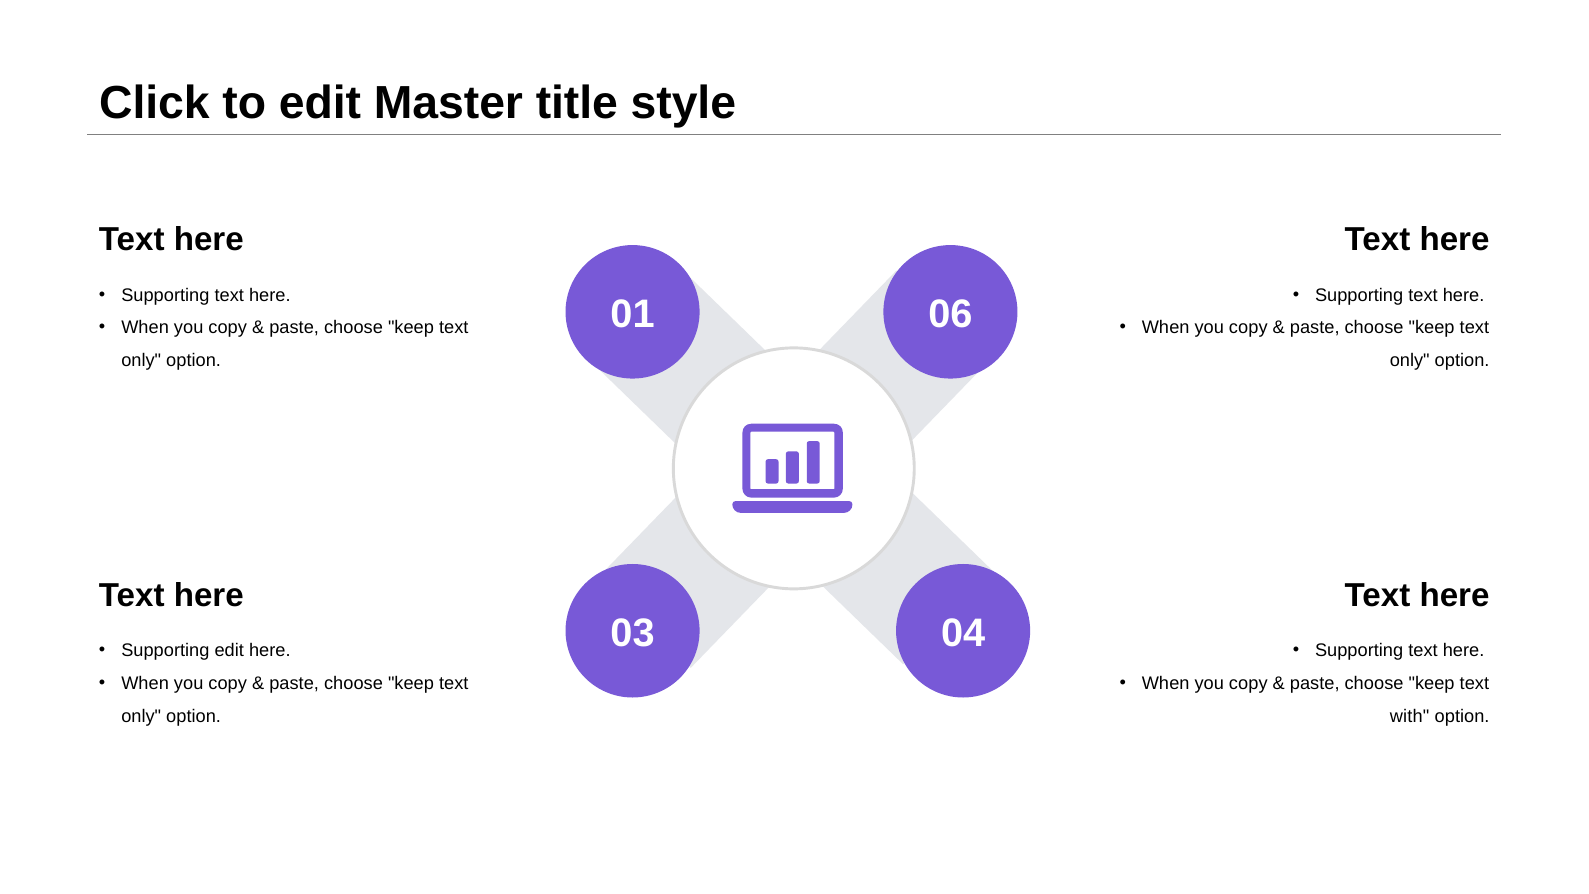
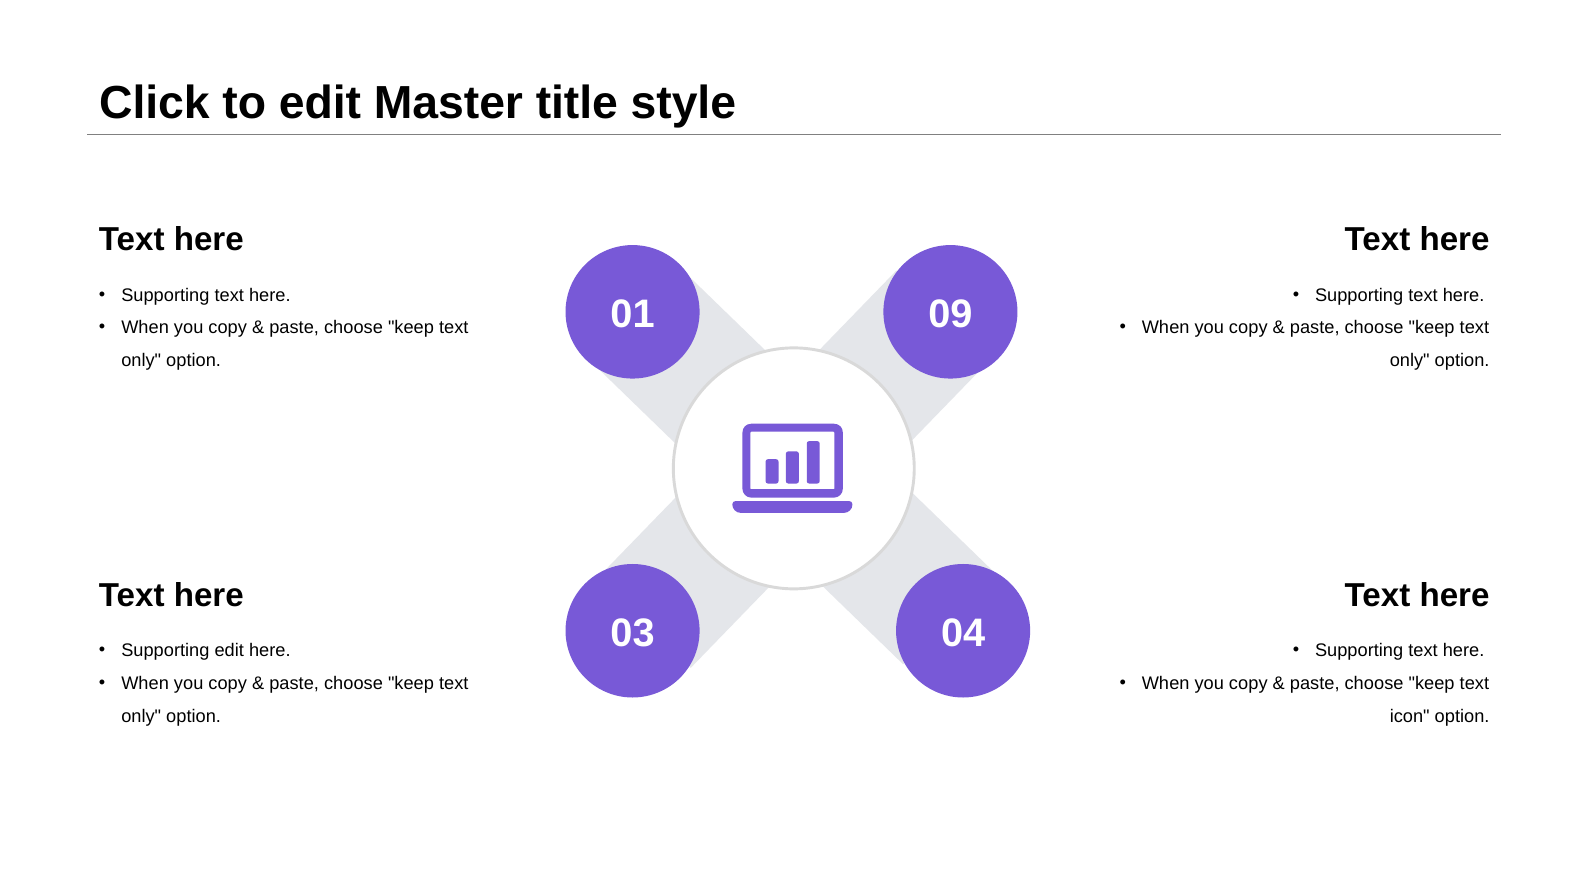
06: 06 -> 09 (950, 315)
with: with -> icon (1410, 716)
